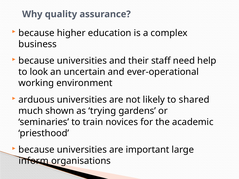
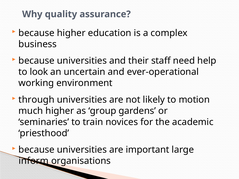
arduous: arduous -> through (36, 100)
shared: shared -> motion (194, 100)
much shown: shown -> higher (60, 111)
trying: trying -> group (102, 111)
